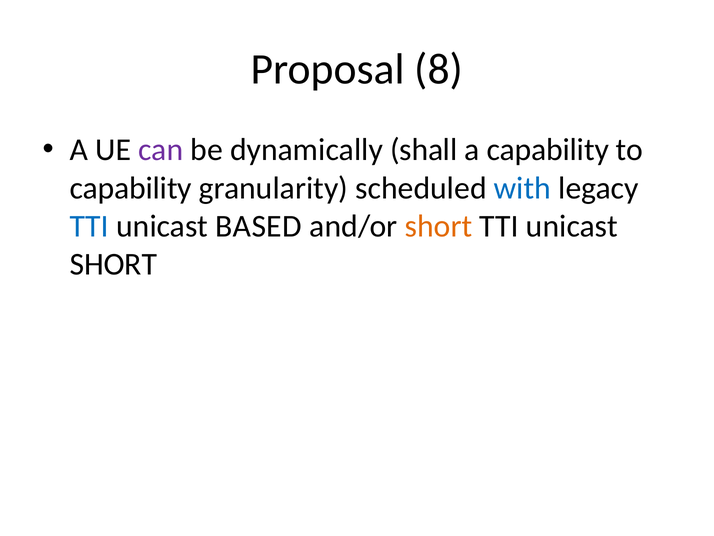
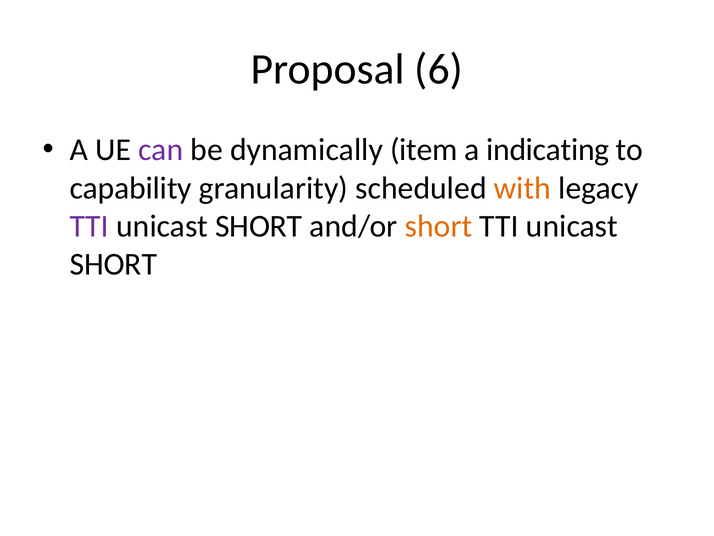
8: 8 -> 6 (439, 69)
shall: shall -> item (424, 150)
a capability: capability -> indicating (548, 150)
with colour: blue -> orange (522, 188)
TTI colour: blue -> purple (89, 226)
BASED: BASED -> SHORT (259, 226)
